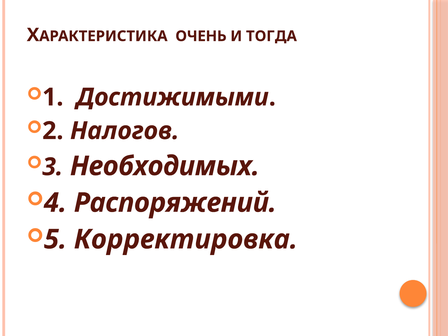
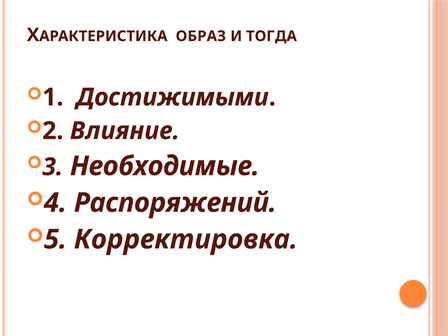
ОЧЕНЬ: ОЧЕНЬ -> ОБРАЗ (201, 36)
Налогов: Налогов -> Влияние (125, 131)
Необходимых: Необходимых -> Необходимые (165, 166)
